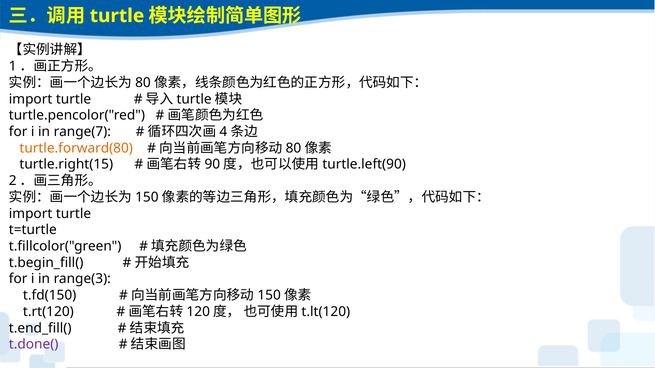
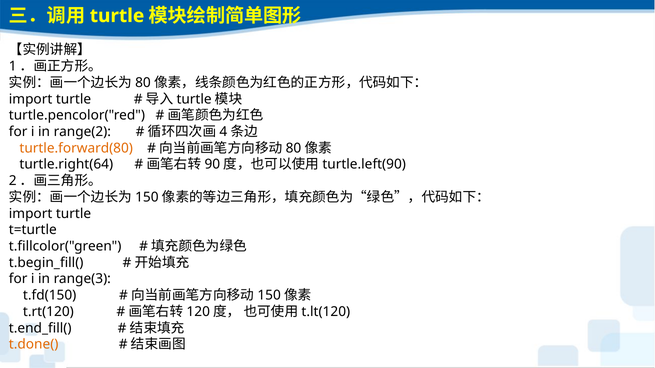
range(7: range(7 -> range(2 (82, 132)
turtle.right(15: turtle.right(15 -> turtle.right(64 (66, 165)
t.done( colour: purple -> orange (34, 345)
